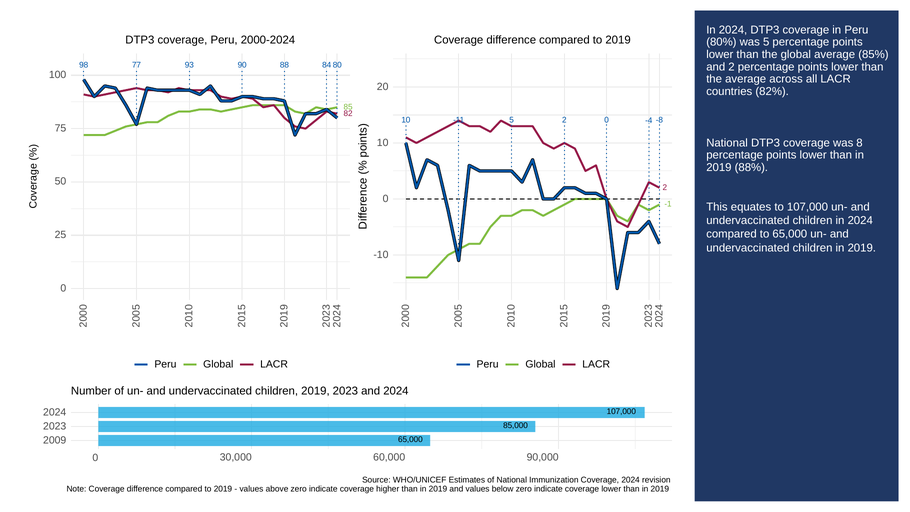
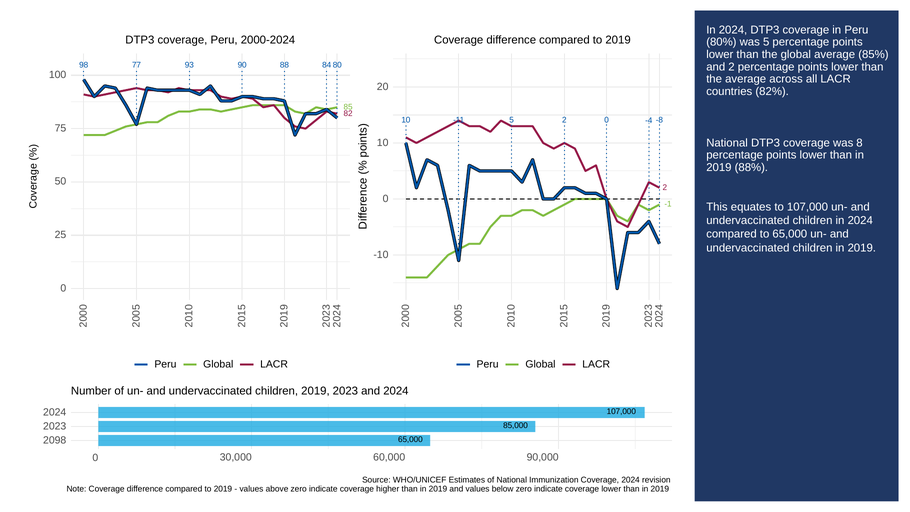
2009: 2009 -> 2098 (55, 440)
